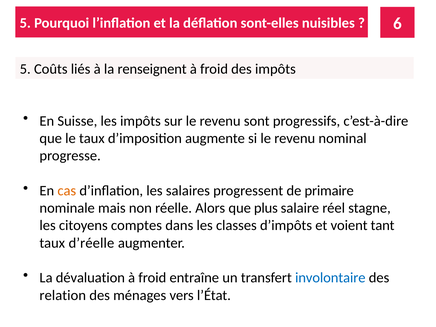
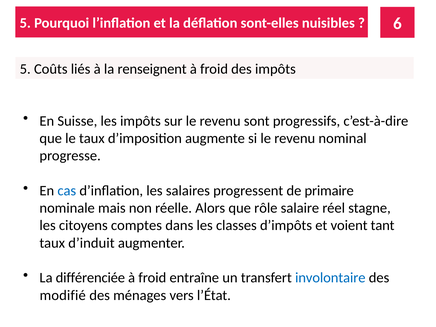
cas colour: orange -> blue (67, 191)
plus: plus -> rôle (266, 208)
d’réelle: d’réelle -> d’induit (91, 243)
dévaluation: dévaluation -> différenciée (90, 278)
relation: relation -> modifié (63, 295)
